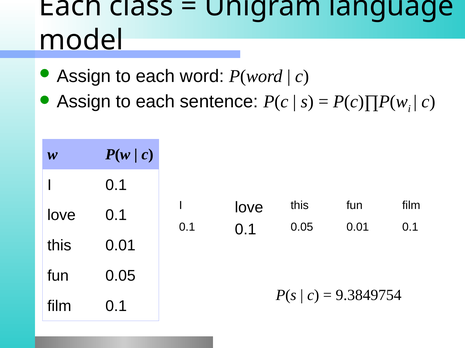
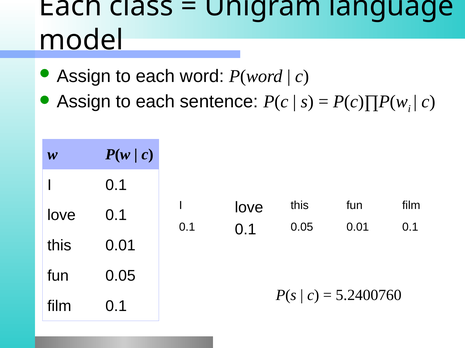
9.3849754: 9.3849754 -> 5.2400760 (369, 296)
